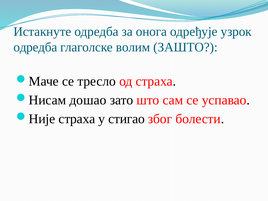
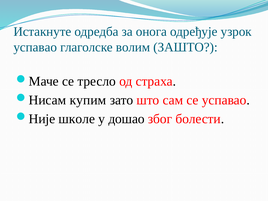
одредба: одредба -> успавао (35, 47)
дошао: дошао -> купим (88, 100)
страха: страха -> школе (77, 119)
стигао: стигао -> дошао (127, 119)
